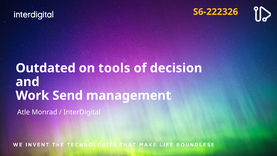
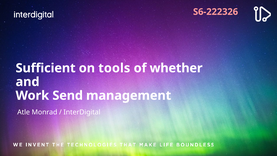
S6-222326 colour: yellow -> pink (216, 12)
Outdated: Outdated -> Sufficient (46, 68)
decision: decision -> whether (176, 68)
